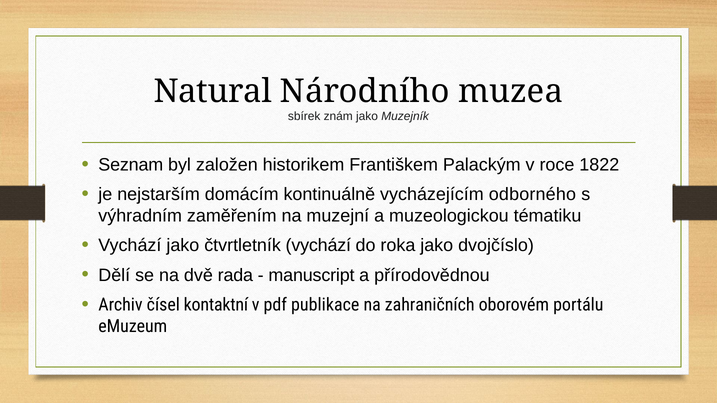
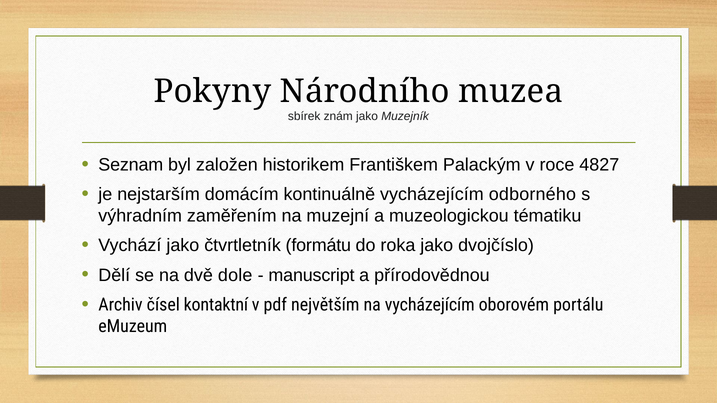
Natural: Natural -> Pokyny (212, 91)
1822: 1822 -> 4827 (599, 165)
čtvrtletník vychází: vychází -> formátu (318, 246)
rada: rada -> dole (235, 275)
publikace: publikace -> největším (325, 305)
na zahraničních: zahraničních -> vycházejícím (430, 305)
